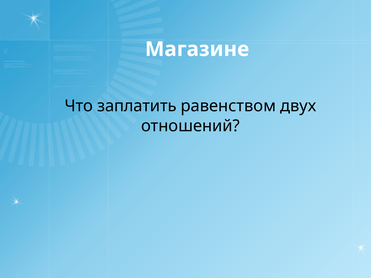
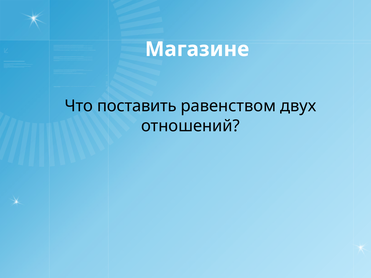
заплатить: заплатить -> поставить (137, 106)
